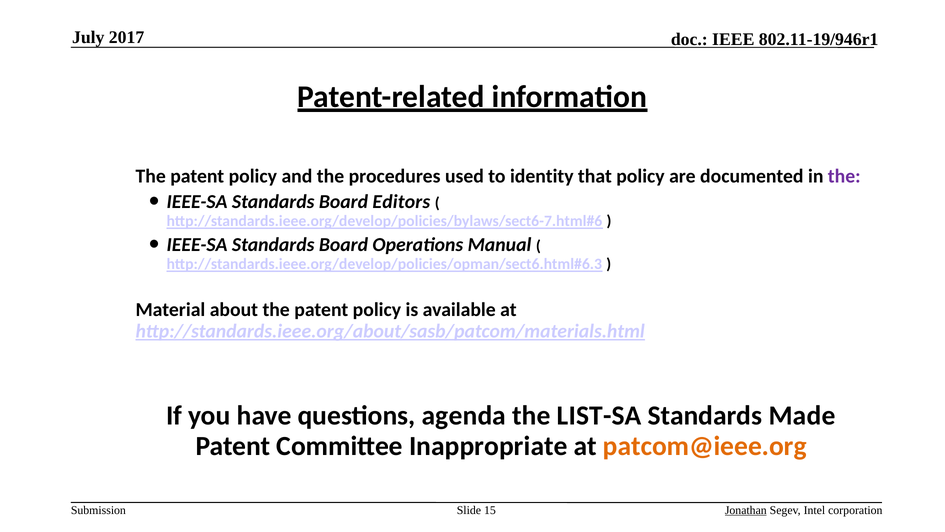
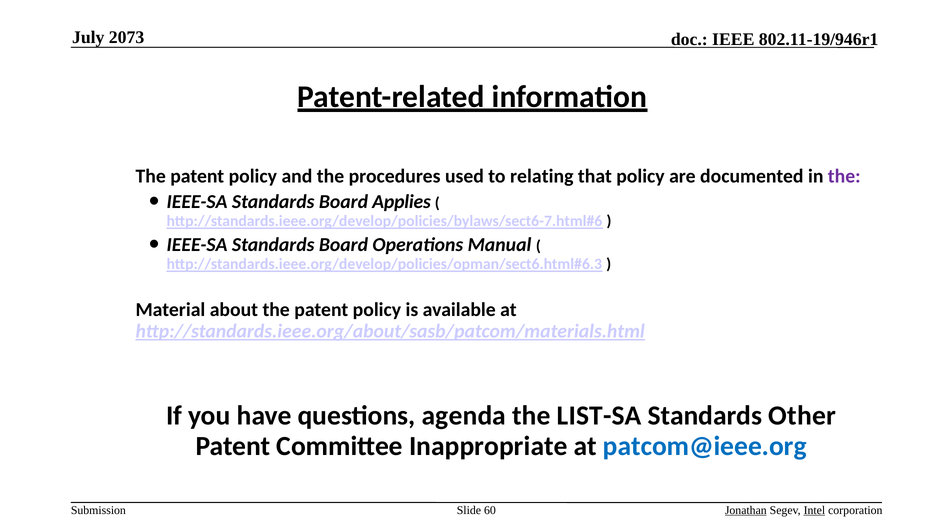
2017: 2017 -> 2073 (127, 38)
identity: identity -> relating (542, 176)
Editors: Editors -> Applies (402, 202)
Made: Made -> Other (802, 415)
patcom@ieee.org colour: orange -> blue (705, 446)
15: 15 -> 60 (490, 510)
Intel underline: none -> present (814, 510)
